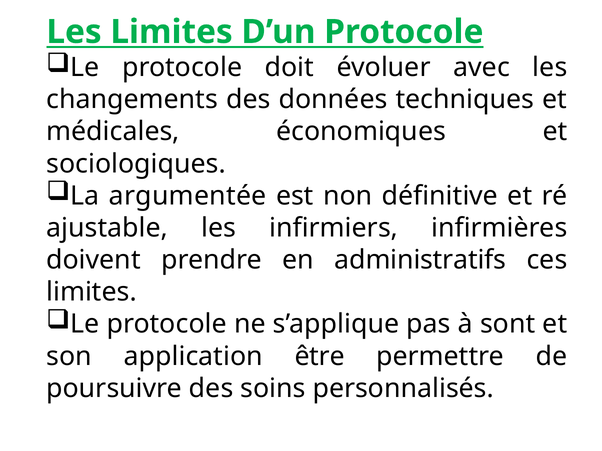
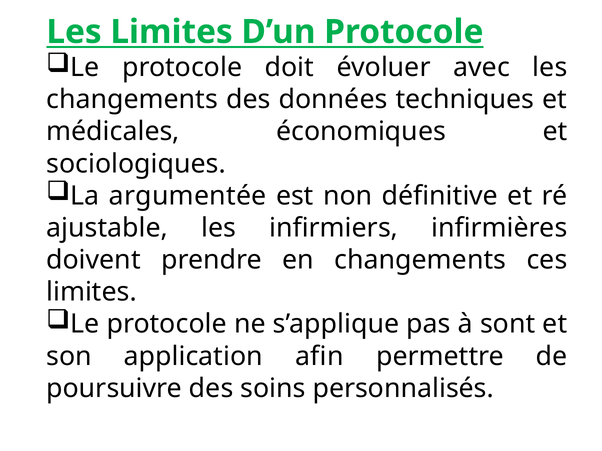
en administratifs: administratifs -> changements (420, 260)
être: être -> afin (319, 357)
